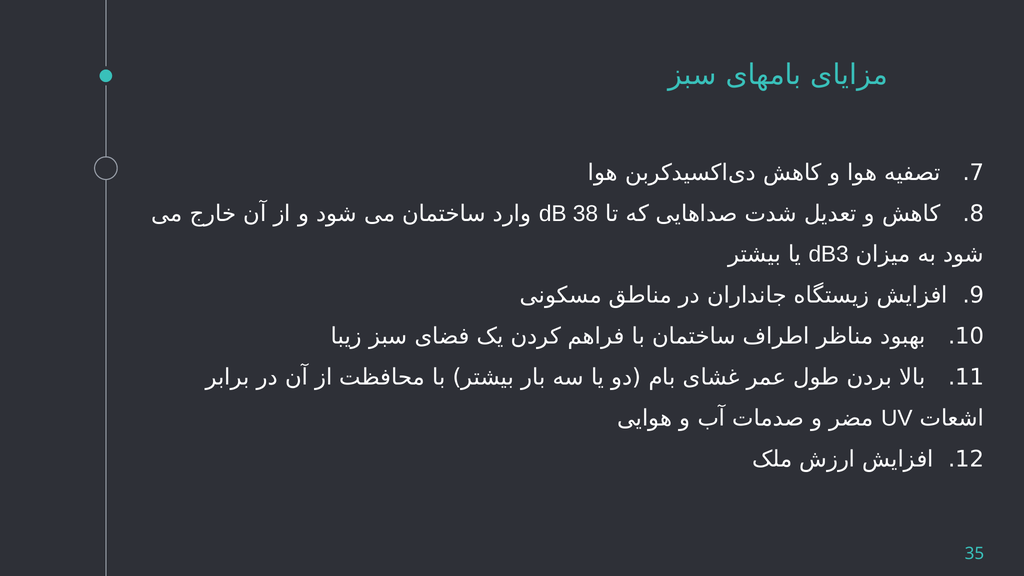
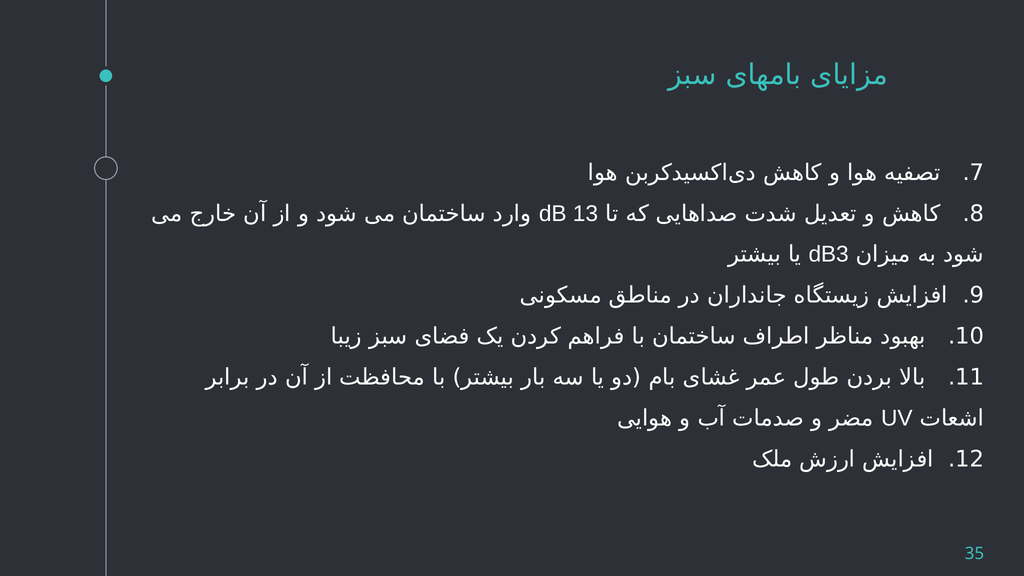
38: 38 -> 13 (585, 214)
